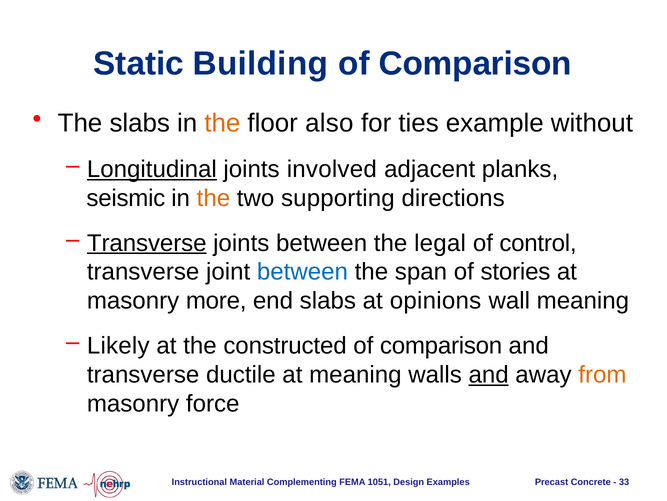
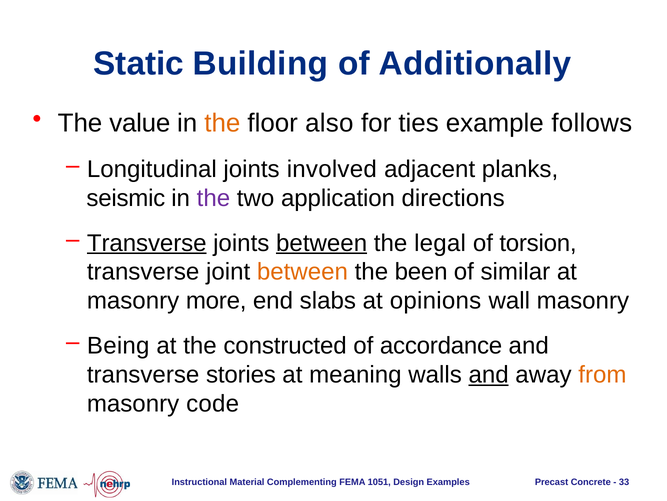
Comparison: Comparison -> Additionally (475, 64)
The slabs: slabs -> value (140, 123)
without: without -> follows (592, 123)
Longitudinal underline: present -> none (152, 169)
the colour: orange -> purple (213, 198)
supporting: supporting -> application (338, 198)
between underline: none -> present (322, 243)
control: control -> torsion (538, 243)
between colour: blue -> orange (302, 272)
span: span -> been (421, 272)
stories: stories -> similar (515, 272)
wall meaning: meaning -> masonry (583, 300)
Likely: Likely -> Being (118, 345)
comparison: comparison -> accordance (441, 345)
ductile: ductile -> stories (241, 374)
force: force -> code (213, 403)
